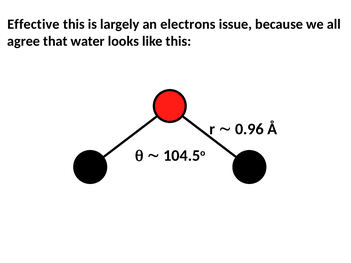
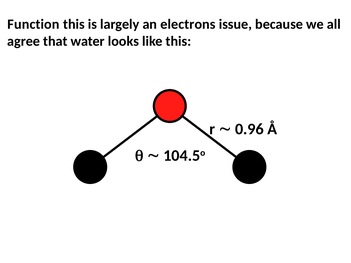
Effective: Effective -> Function (33, 24)
